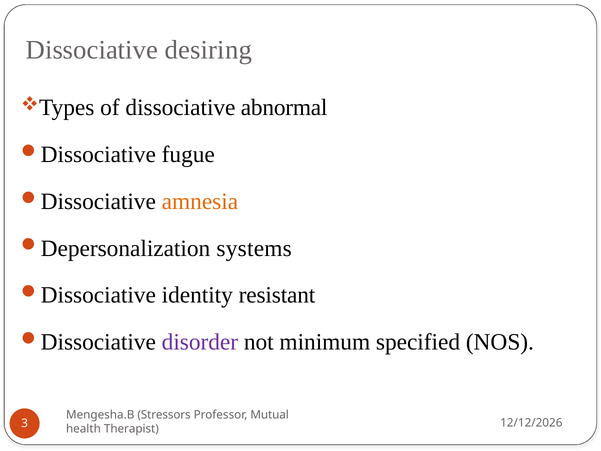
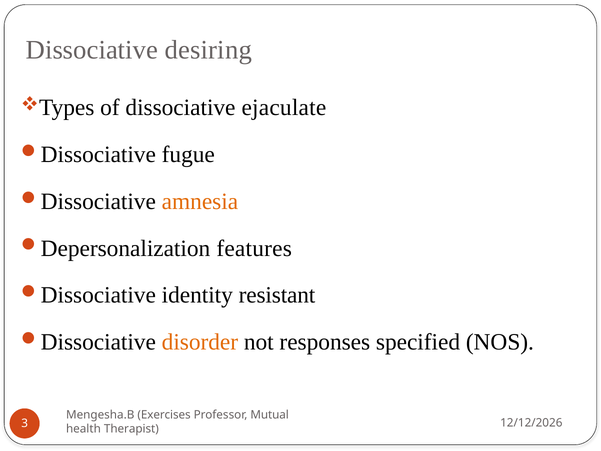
abnormal: abnormal -> ejaculate (284, 108)
systems: systems -> features (254, 248)
disorder colour: purple -> orange (200, 342)
minimum: minimum -> responses (325, 342)
Stressors: Stressors -> Exercises (164, 414)
